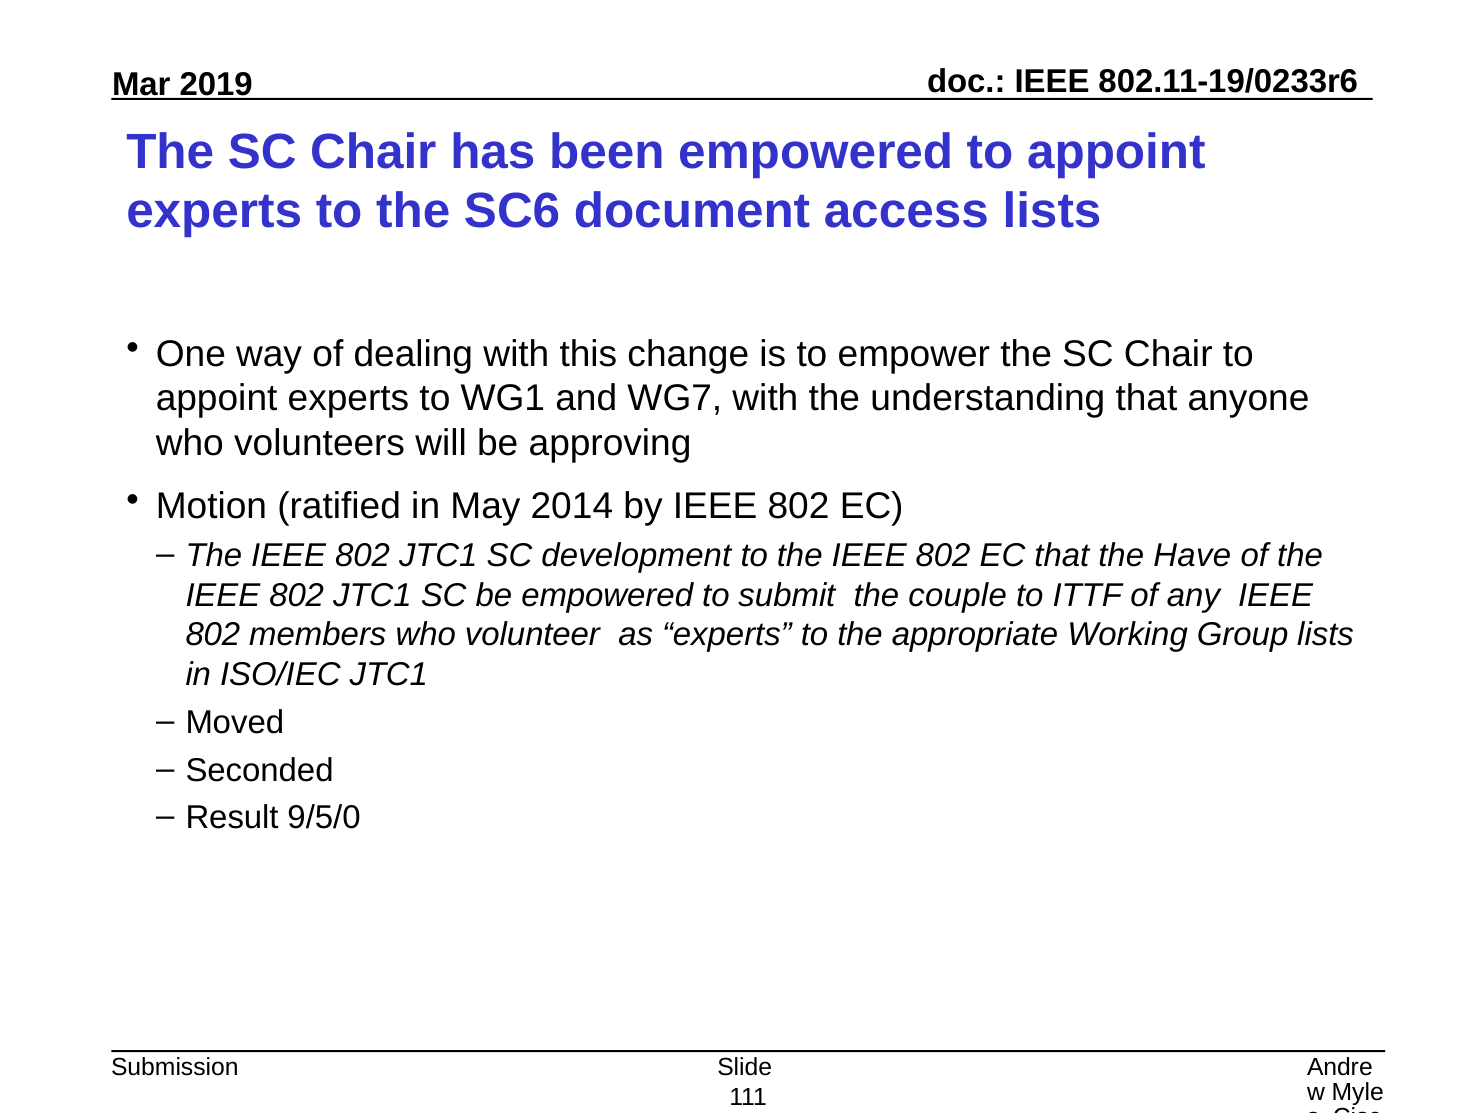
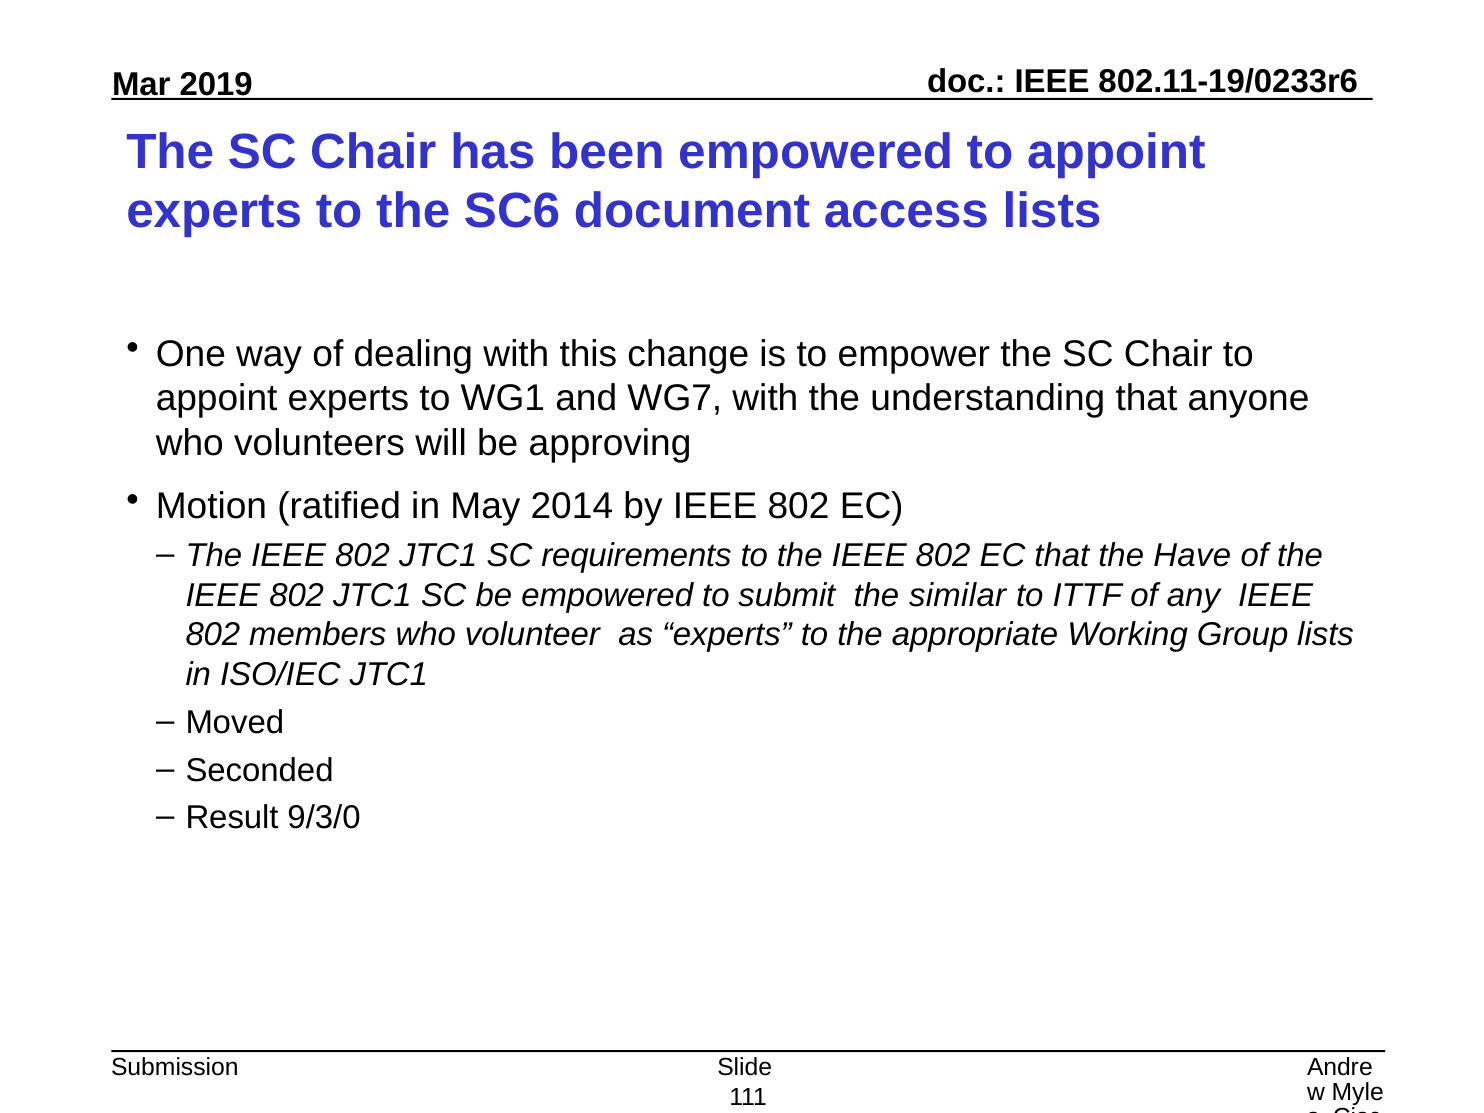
development: development -> requirements (637, 556)
couple: couple -> similar (958, 596)
9/5/0: 9/5/0 -> 9/3/0 (324, 818)
